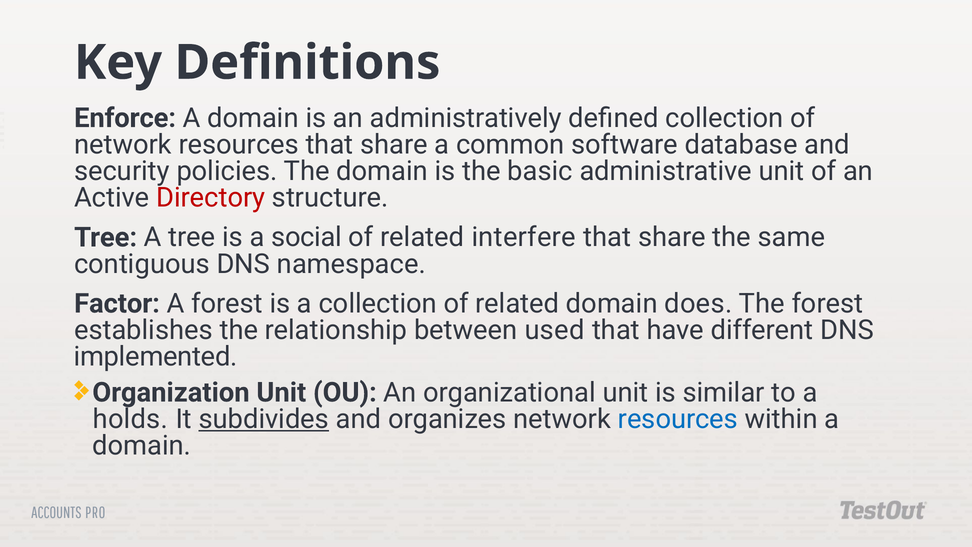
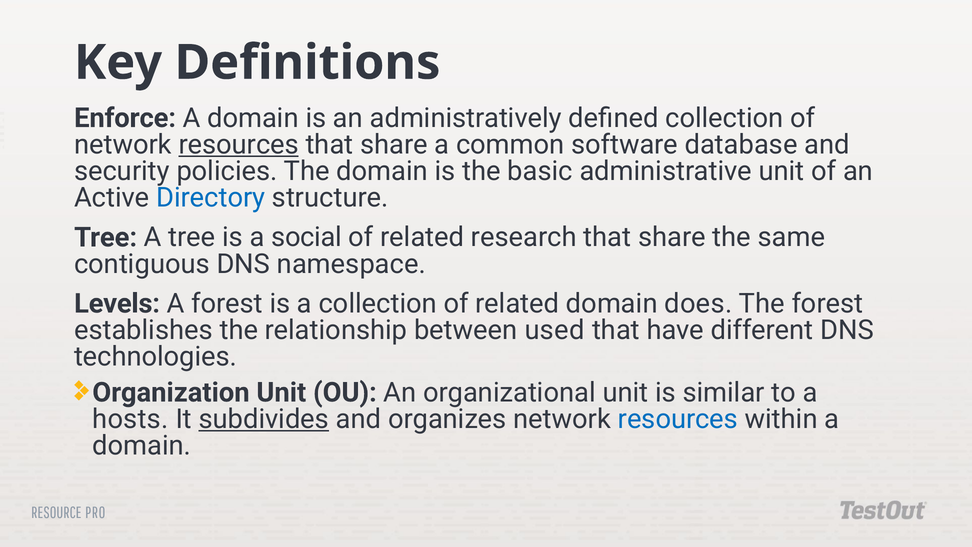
resources underline: none -> present (239, 145)
Directory colour: red -> blue (211, 198)
interfere: interfere -> research (524, 237)
Factor: Factor -> Levels (117, 303)
implemented: implemented -> technologies (156, 357)
holds: holds -> hosts (130, 419)
ACCOUNTS: ACCOUNTS -> RESOURCE (56, 513)
